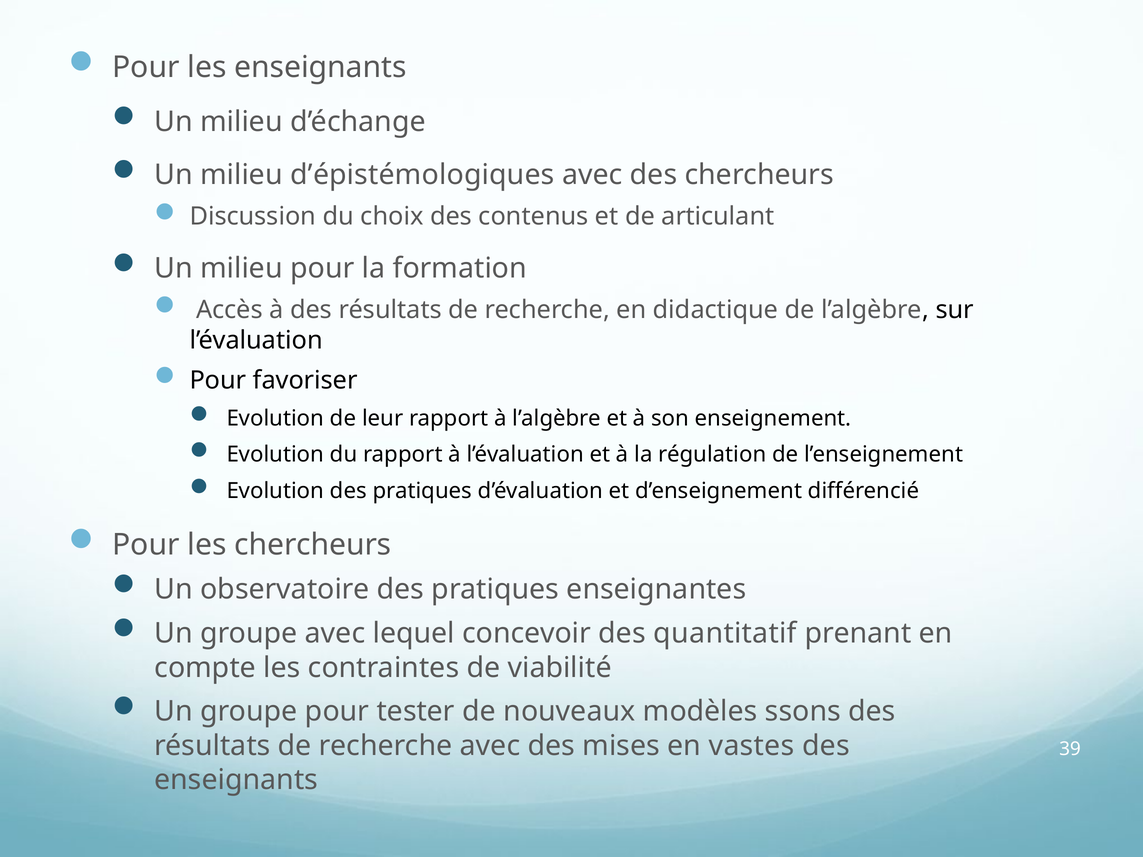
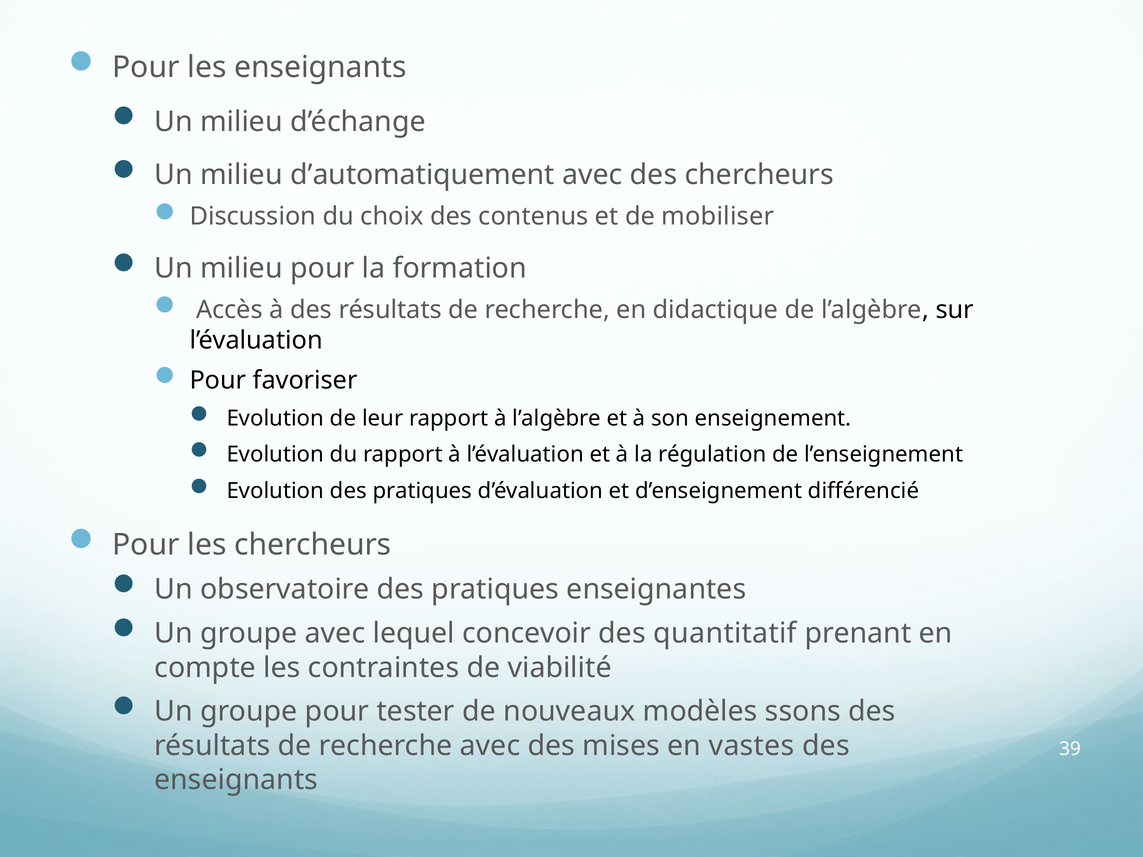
d’épistémologiques: d’épistémologiques -> d’automatiquement (422, 175)
articulant: articulant -> mobiliser (718, 217)
